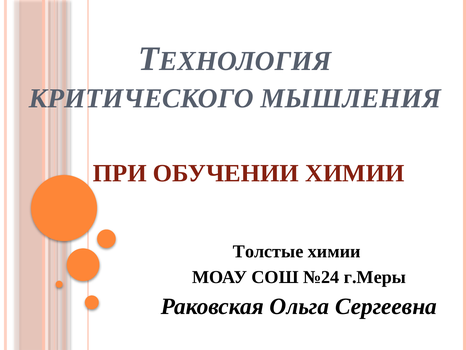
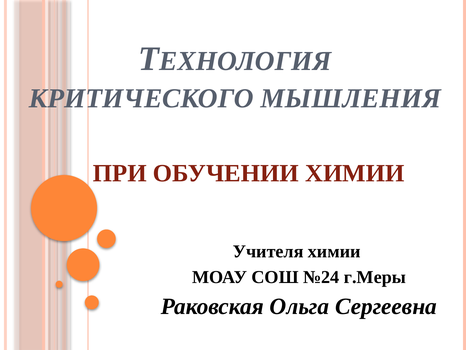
Толстые: Толстые -> Учителя (268, 251)
